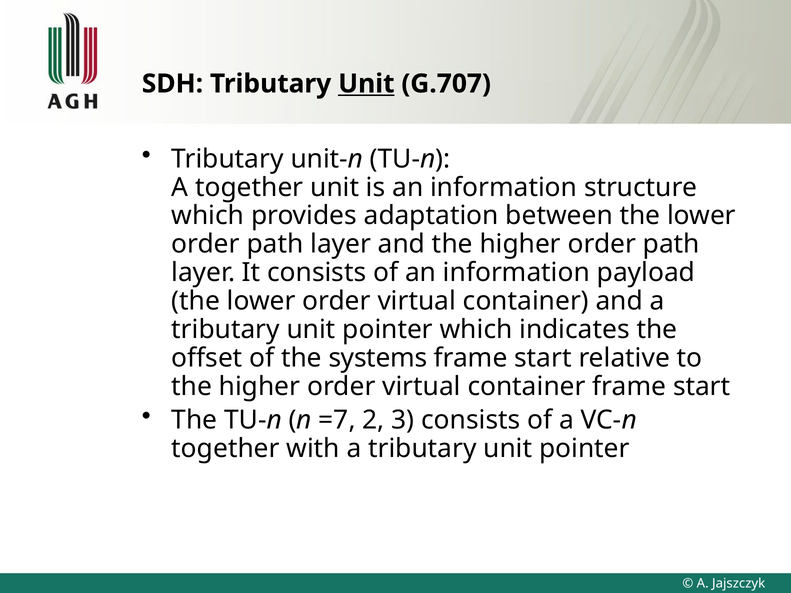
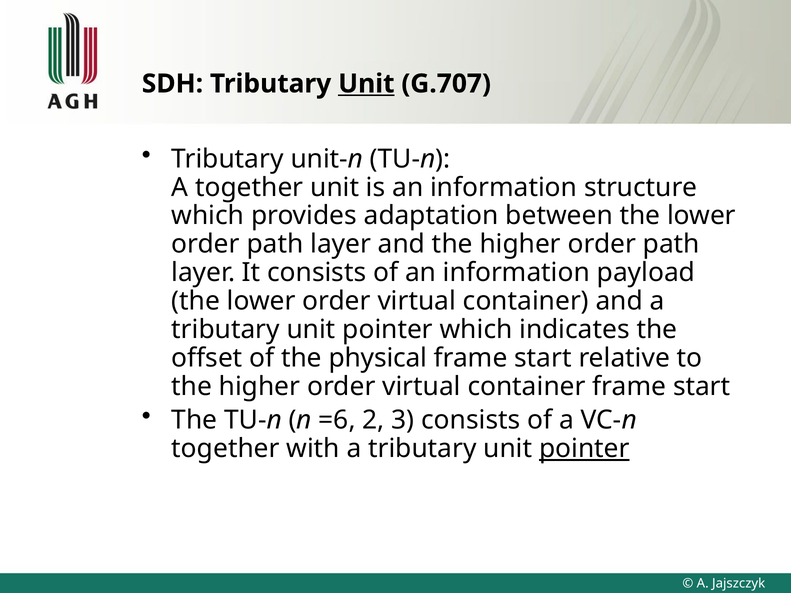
systems: systems -> physical (378, 358)
=7: =7 -> =6 (337, 420)
pointer underline: none -> present (584, 449)
